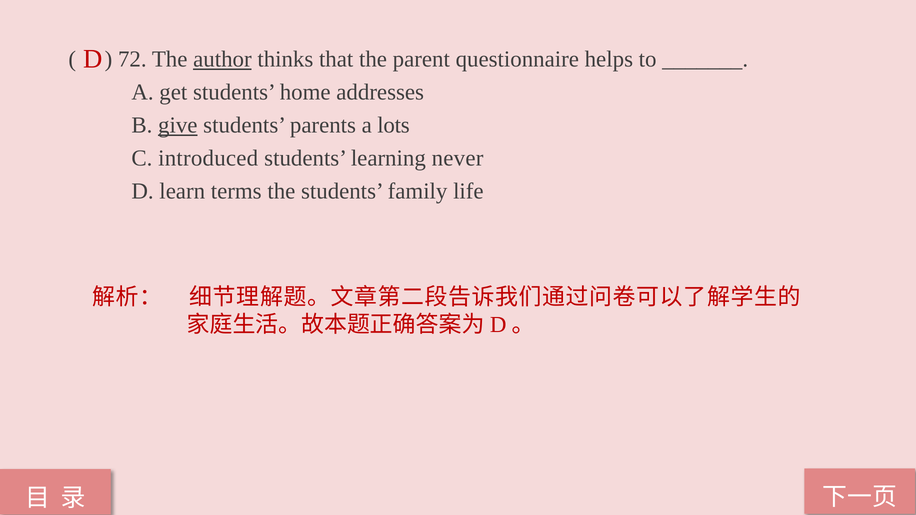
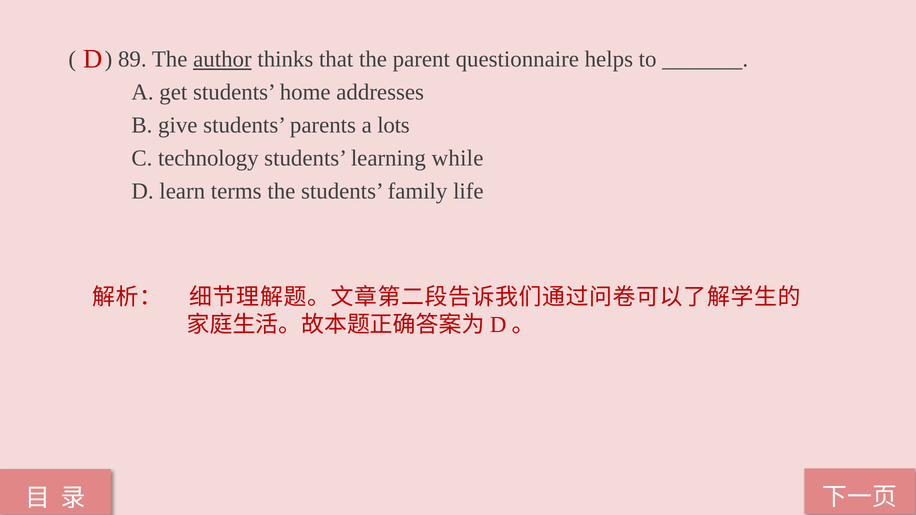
72: 72 -> 89 (132, 59)
give underline: present -> none (178, 125)
introduced: introduced -> technology (208, 158)
never: never -> while (458, 158)
